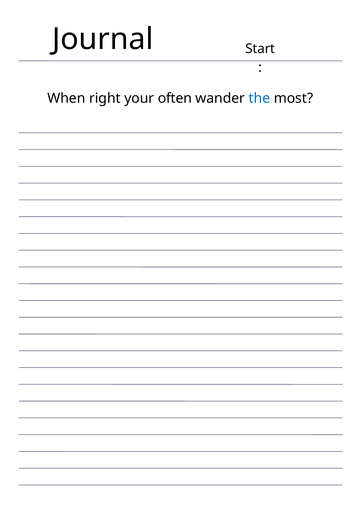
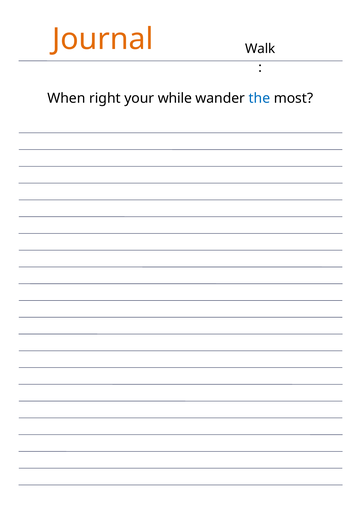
Journal colour: black -> orange (103, 39)
Start: Start -> Walk (260, 49)
often: often -> while (175, 98)
